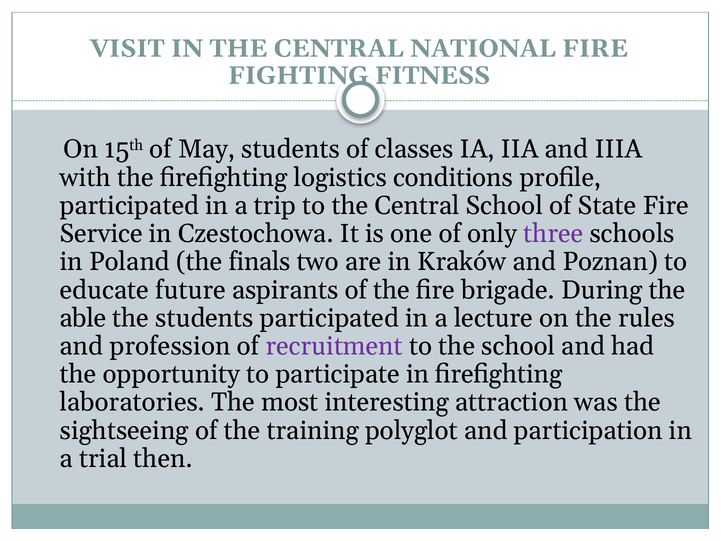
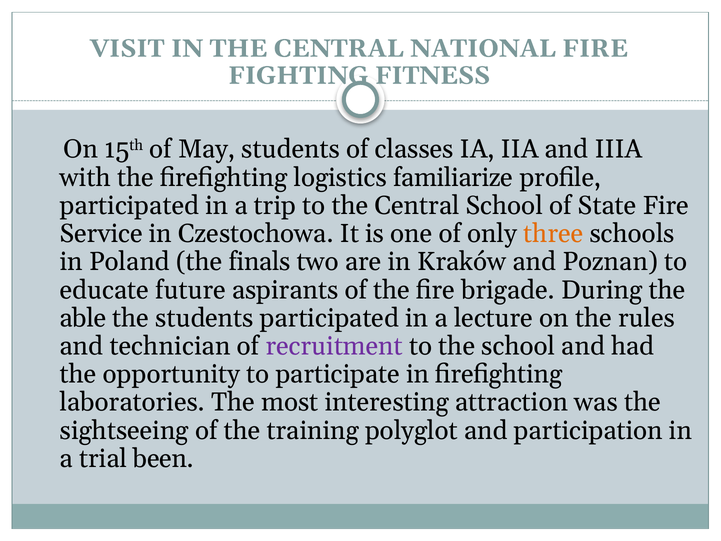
conditions: conditions -> familiarize (453, 177)
three colour: purple -> orange (553, 234)
profession: profession -> technician (170, 346)
then: then -> been (163, 458)
